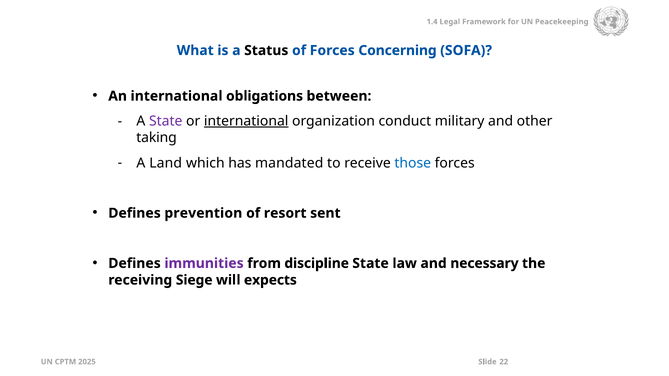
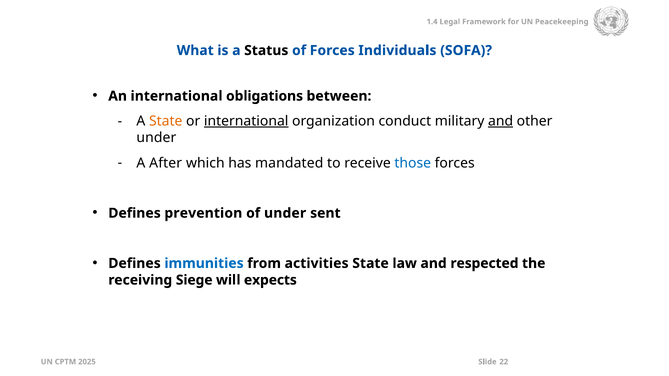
Concerning: Concerning -> Individuals (397, 50)
State colour: purple -> orange (166, 121)
and underline: none -> present (501, 121)
taking: taking -> under (156, 138)
Land: Land -> After (166, 163)
of resort: resort -> under (285, 213)
immunities colour: purple -> blue (204, 264)
discipline: discipline -> activities (317, 264)
necessary: necessary -> respected (484, 264)
